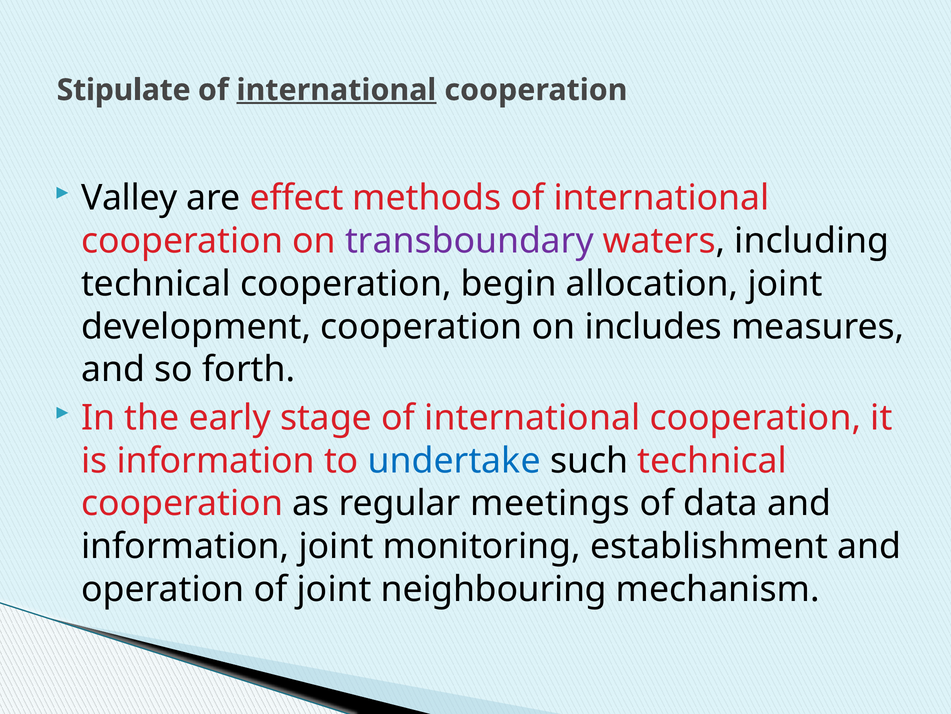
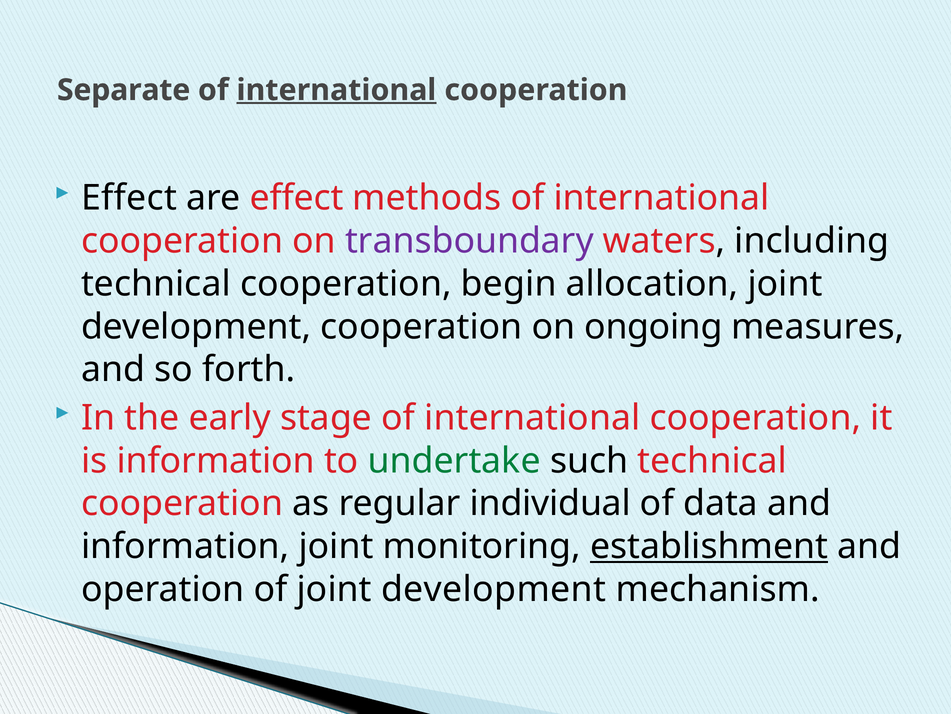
Stipulate: Stipulate -> Separate (124, 90)
Valley: Valley -> Effect (129, 198)
includes: includes -> ongoing (653, 326)
undertake colour: blue -> green (454, 460)
meetings: meetings -> individual (550, 503)
establishment underline: none -> present (709, 546)
of joint neighbouring: neighbouring -> development (494, 589)
